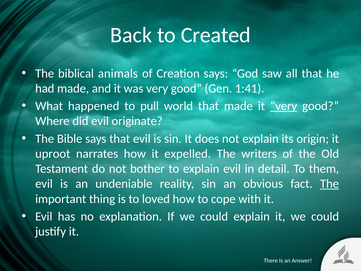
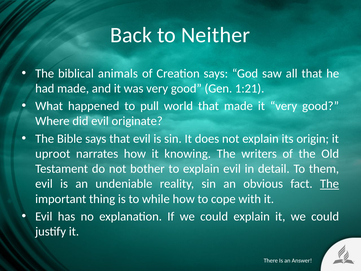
Created: Created -> Neither (216, 35)
1:41: 1:41 -> 1:21 (250, 88)
very underline: present -> none (284, 106)
expelled: expelled -> knowing (188, 154)
loved: loved -> while (156, 199)
